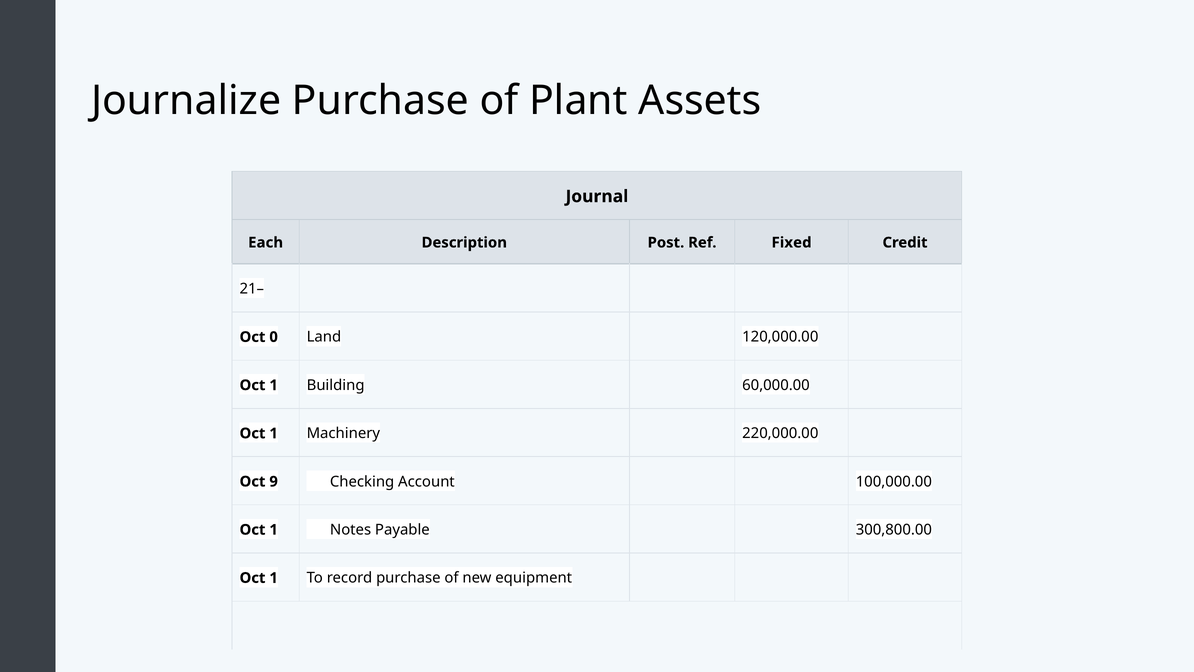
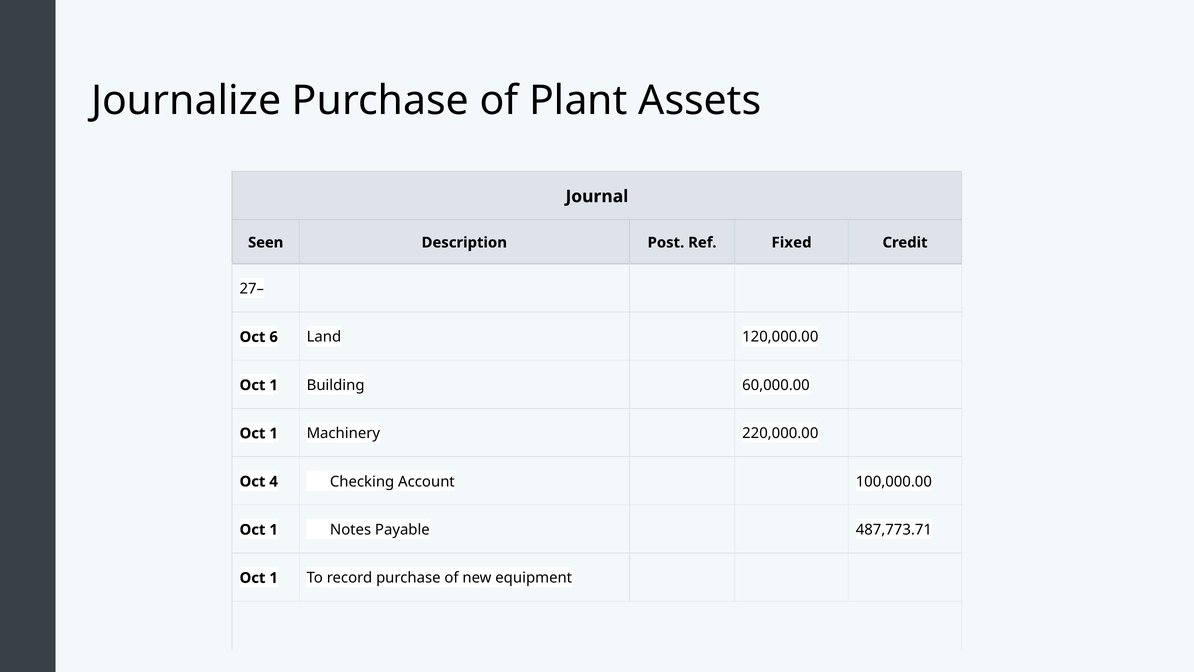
Each: Each -> Seen (266, 242)
21–: 21– -> 27– (252, 289)
0: 0 -> 6 (274, 337)
9: 9 -> 4 (274, 481)
300,800.00: 300,800.00 -> 487,773.71 (894, 529)
